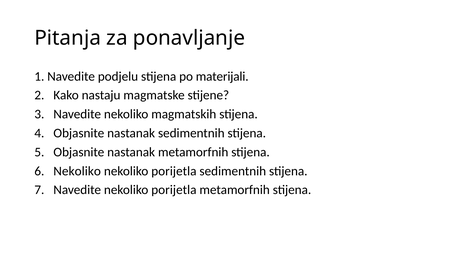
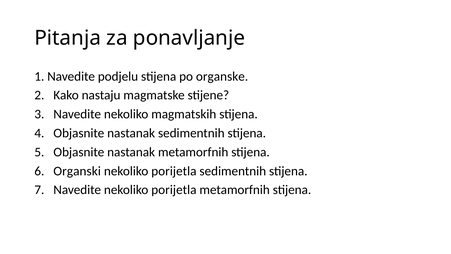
materijali: materijali -> organske (222, 76)
Nekoliko: Nekoliko -> Organski (77, 171)
